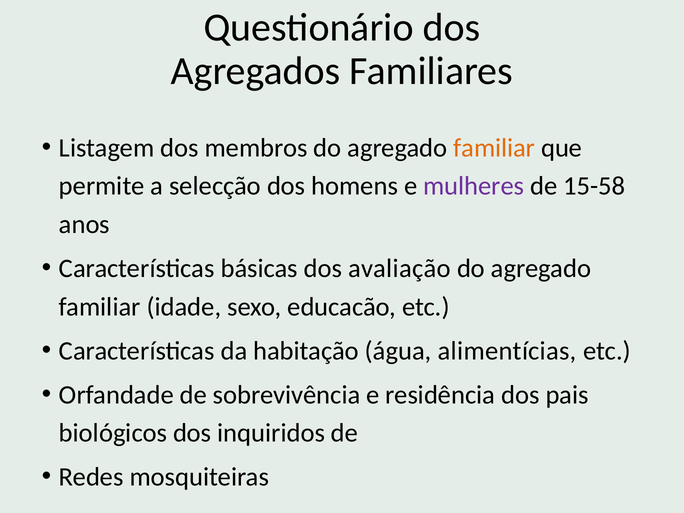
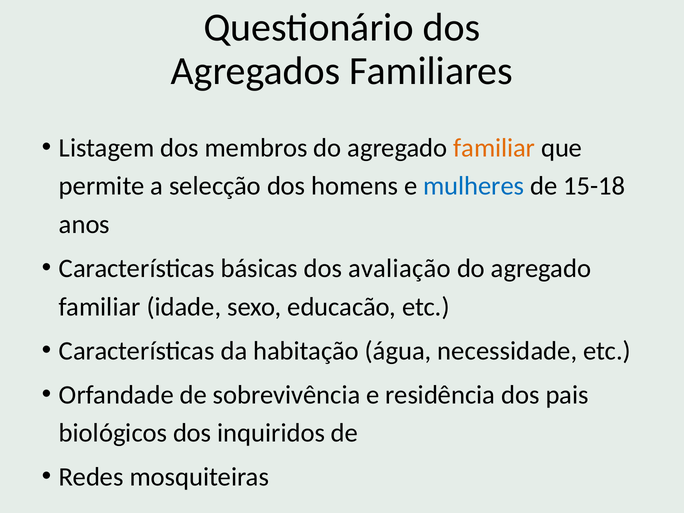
mulheres colour: purple -> blue (474, 186)
15-58: 15-58 -> 15-18 (594, 186)
alimentícias: alimentícias -> necessidade (507, 351)
